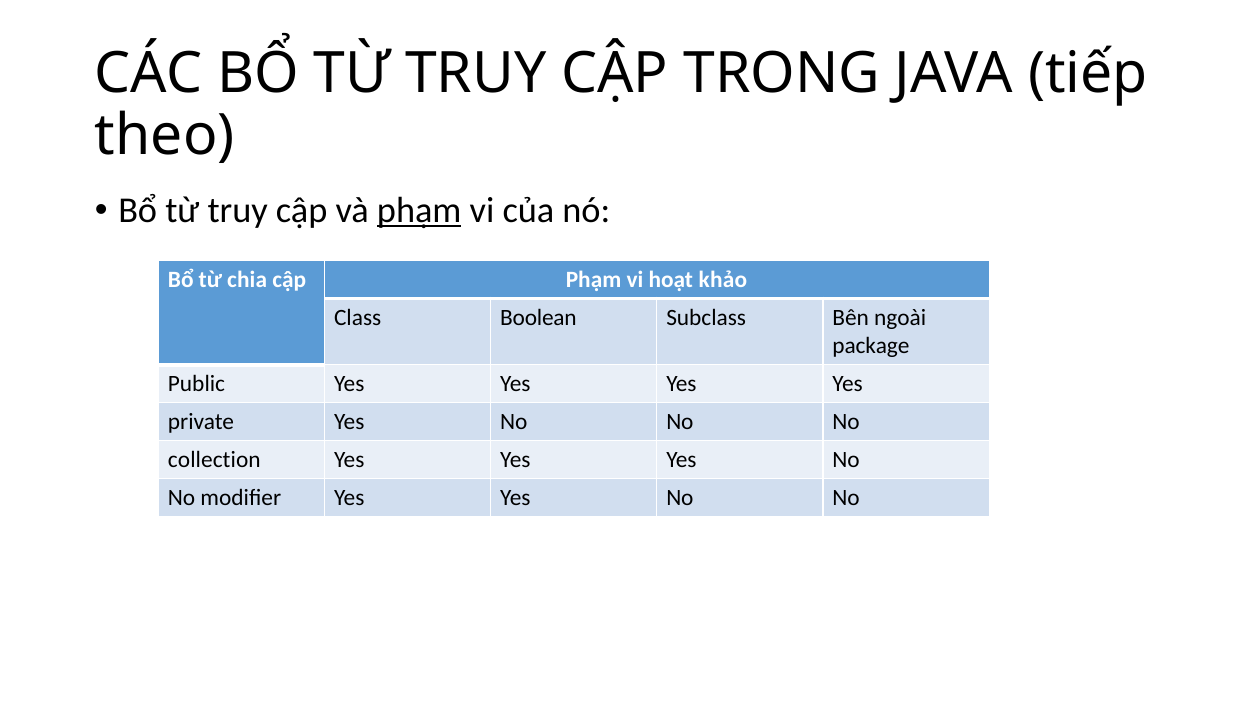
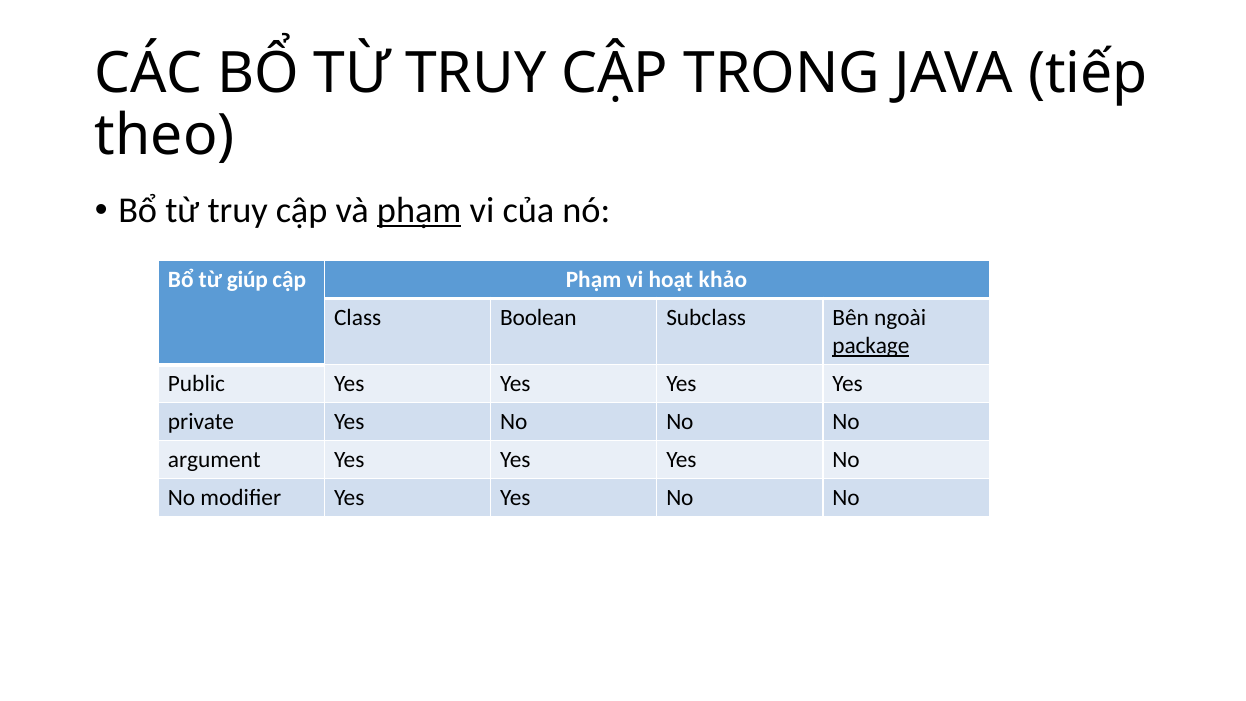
chia: chia -> giúp (247, 280)
package underline: none -> present (871, 346)
collection: collection -> argument (214, 460)
